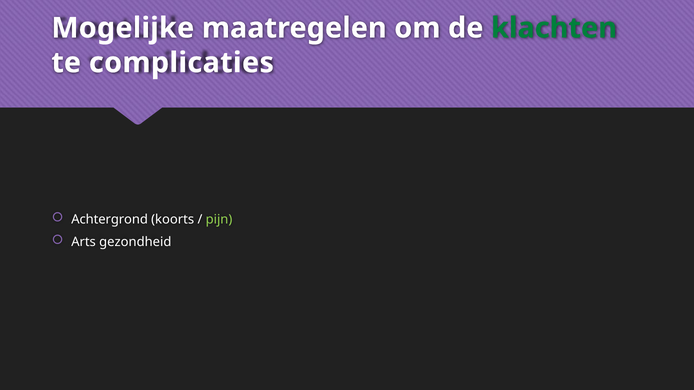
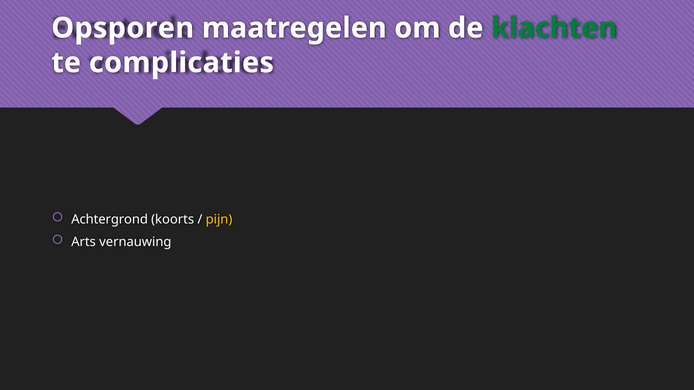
Mogelijke: Mogelijke -> Opsporen (123, 28)
pijn colour: light green -> yellow (219, 220)
gezondheid: gezondheid -> vernauwing (135, 242)
